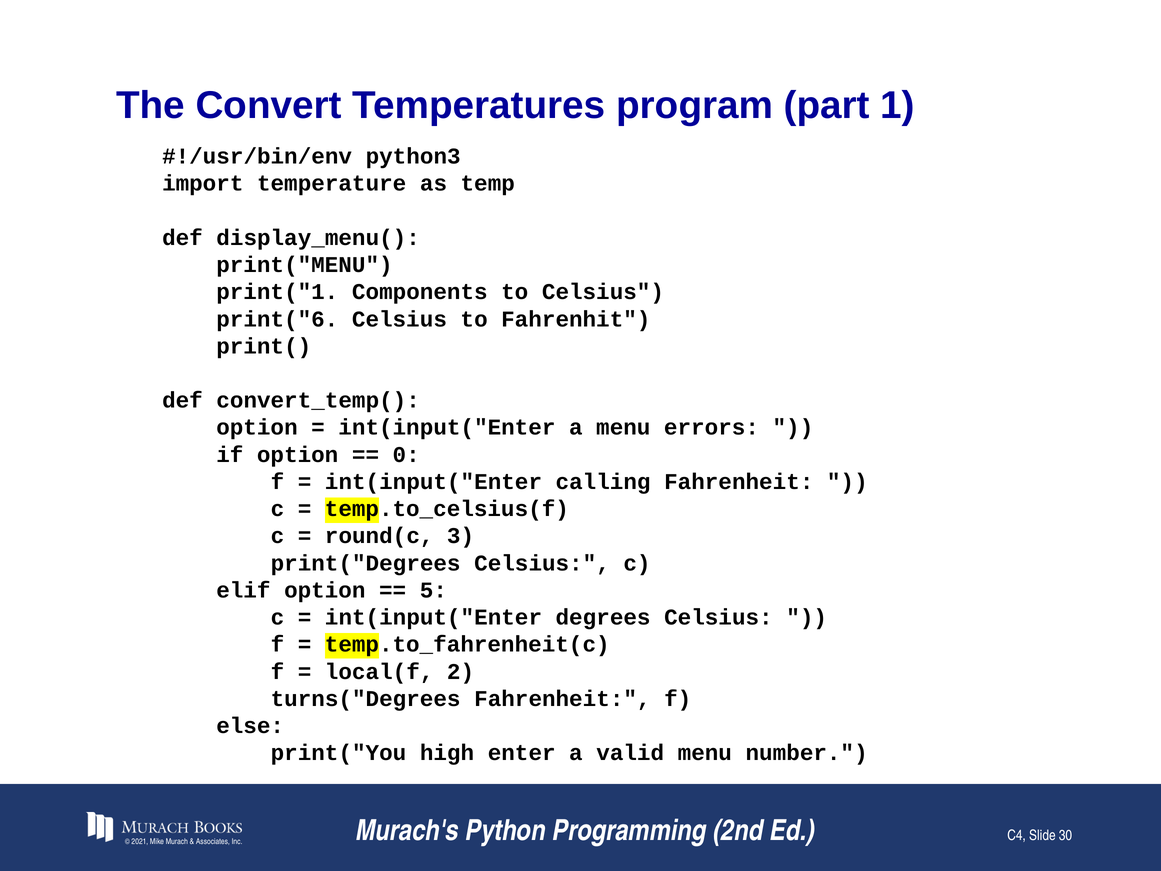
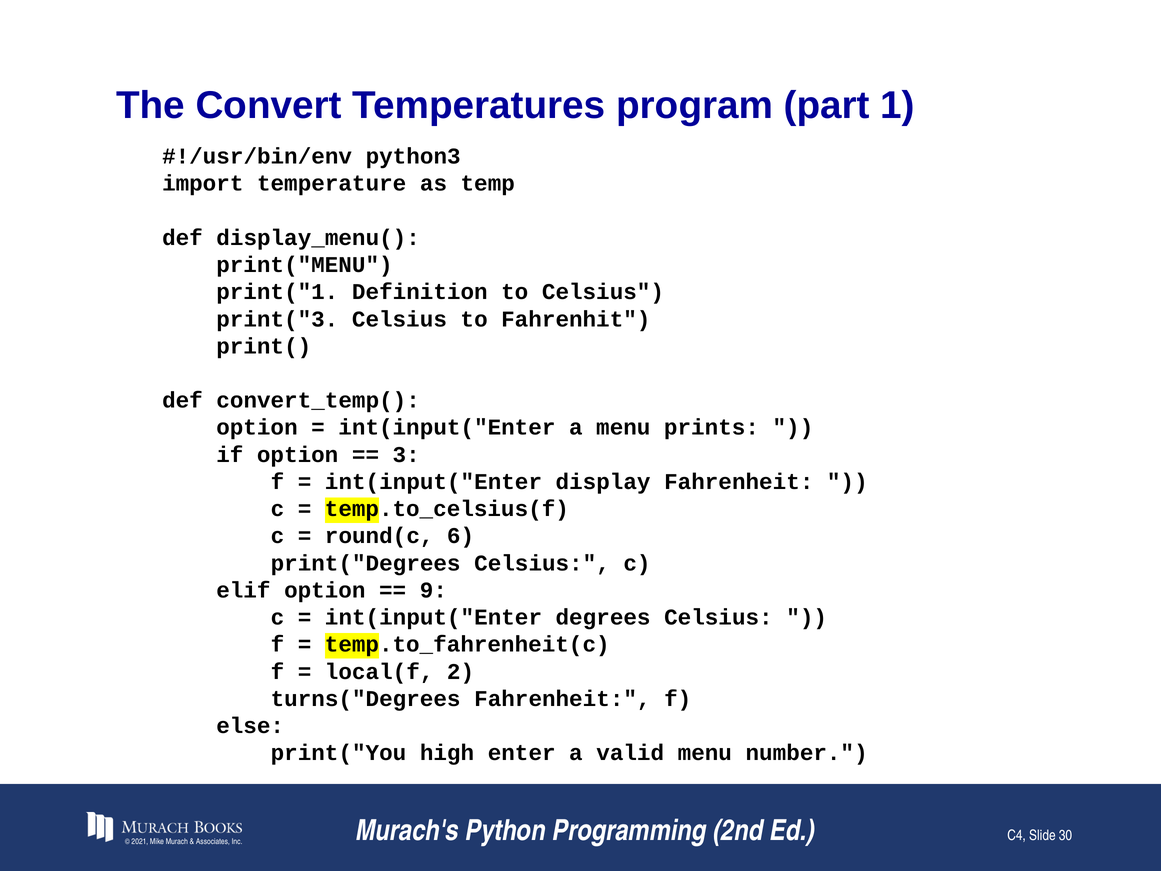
Components: Components -> Definition (420, 292)
print("6: print("6 -> print("3 (277, 319)
errors: errors -> prints (711, 427)
0: 0 -> 3 (406, 455)
calling: calling -> display (603, 482)
3: 3 -> 6 (461, 536)
5: 5 -> 9 (433, 590)
